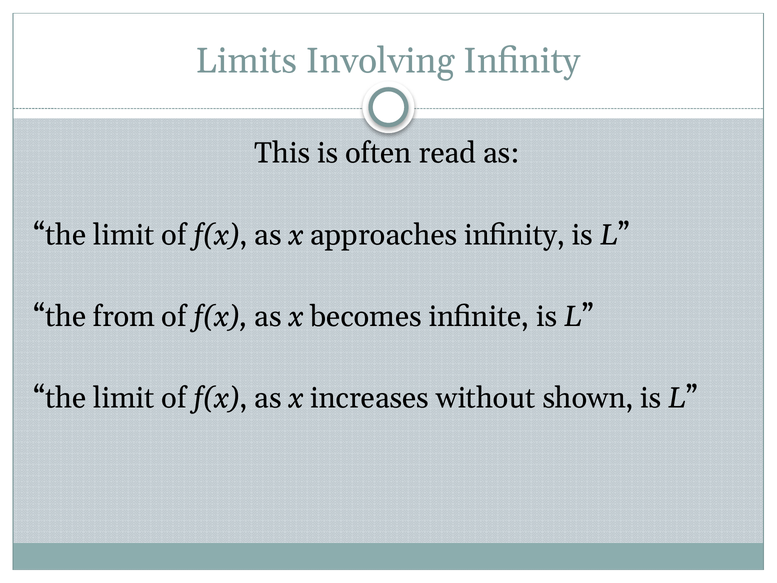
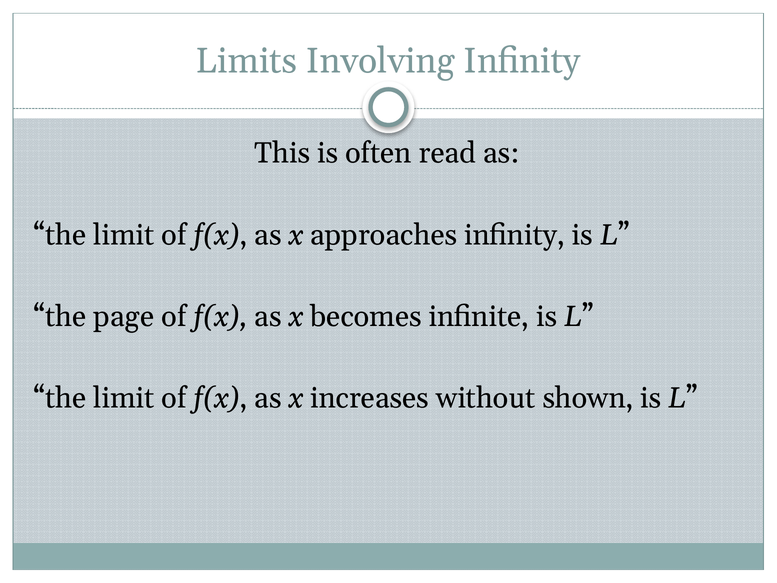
from: from -> page (124, 316)
